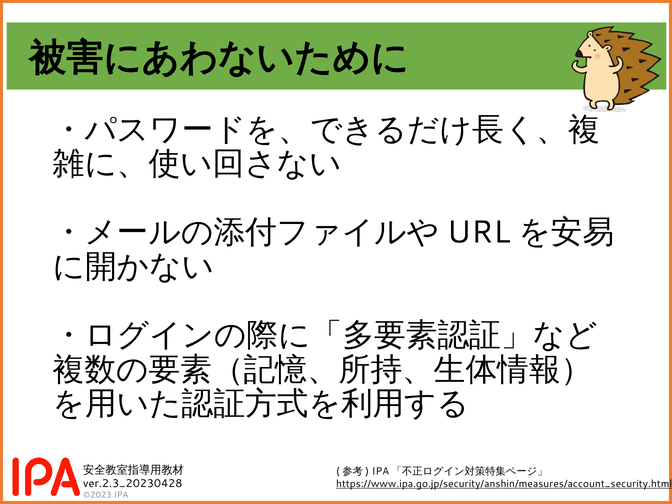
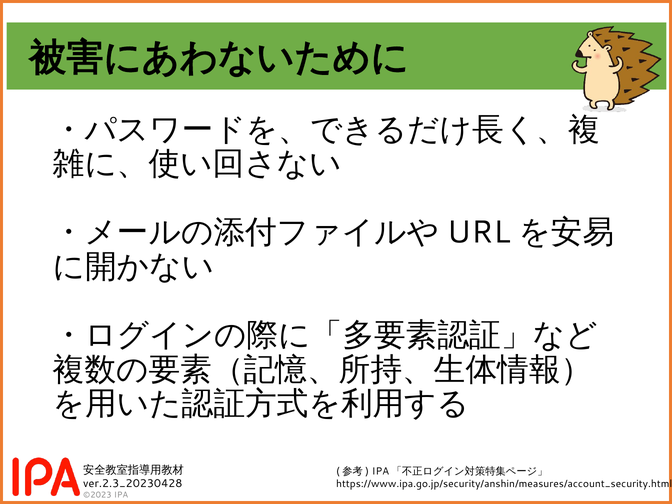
https://www.ipa.go.jp/security/anshin/measures/account_security.html underline: present -> none (504, 484)
